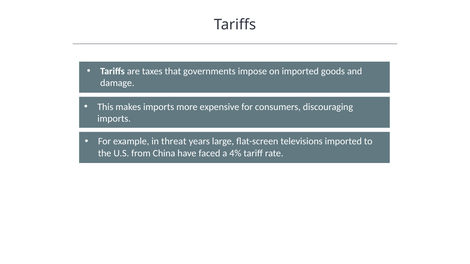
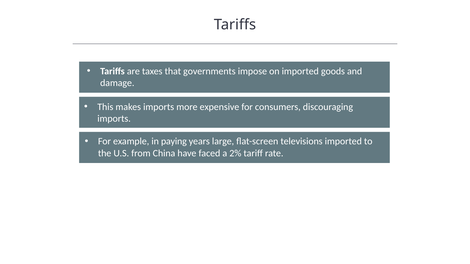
threat: threat -> paying (174, 142)
4%: 4% -> 2% (235, 153)
